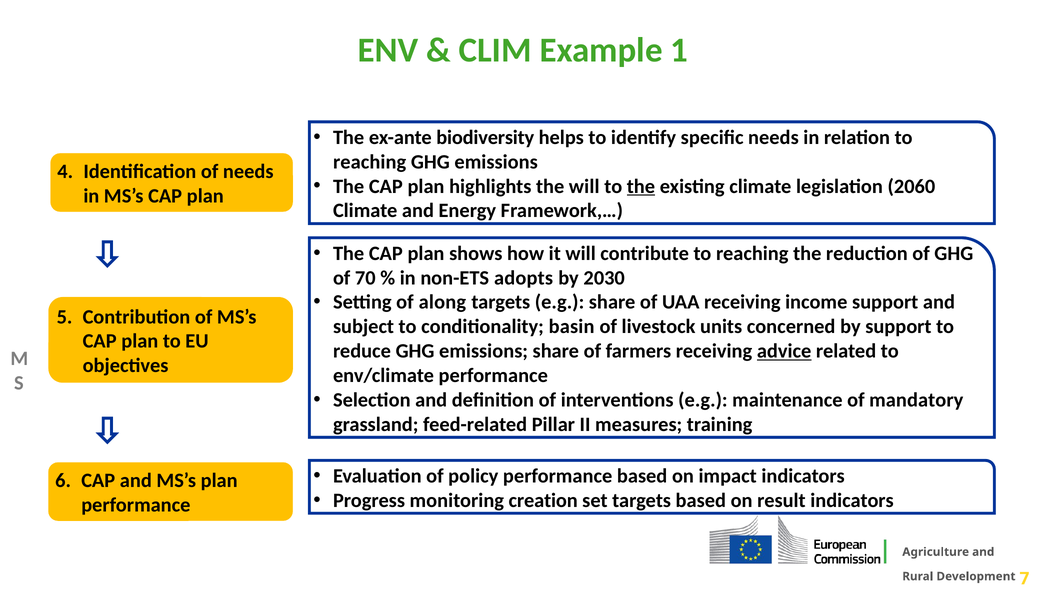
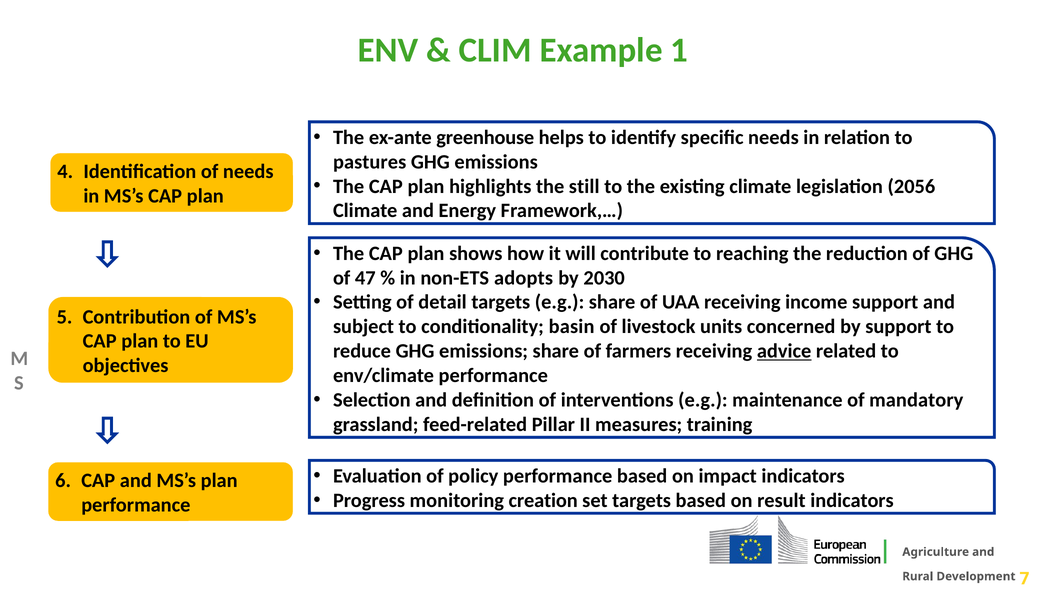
biodiversity: biodiversity -> greenhouse (485, 138)
reaching: reaching -> pastures (370, 162)
the will: will -> still (584, 186)
the underline: present -> none (641, 186)
2060: 2060 -> 2056 (911, 186)
70: 70 -> 47 (365, 278)
along: along -> detail (443, 303)
